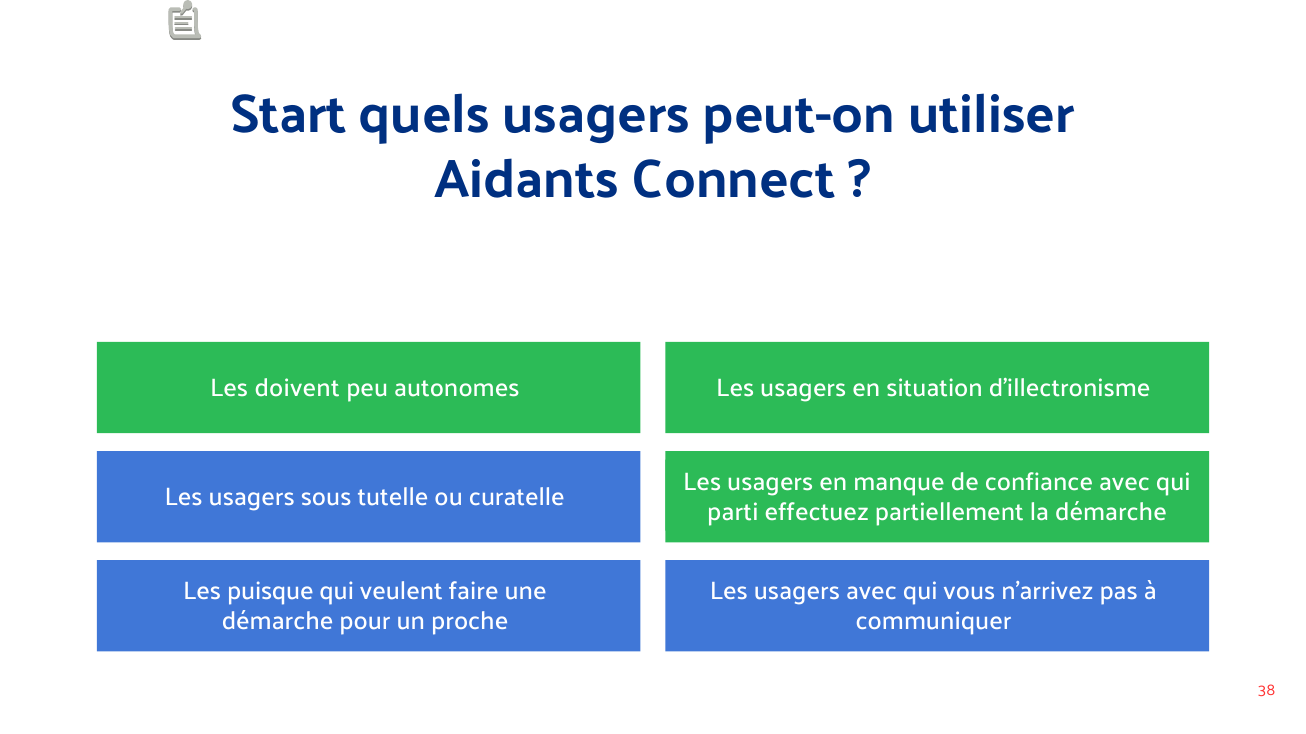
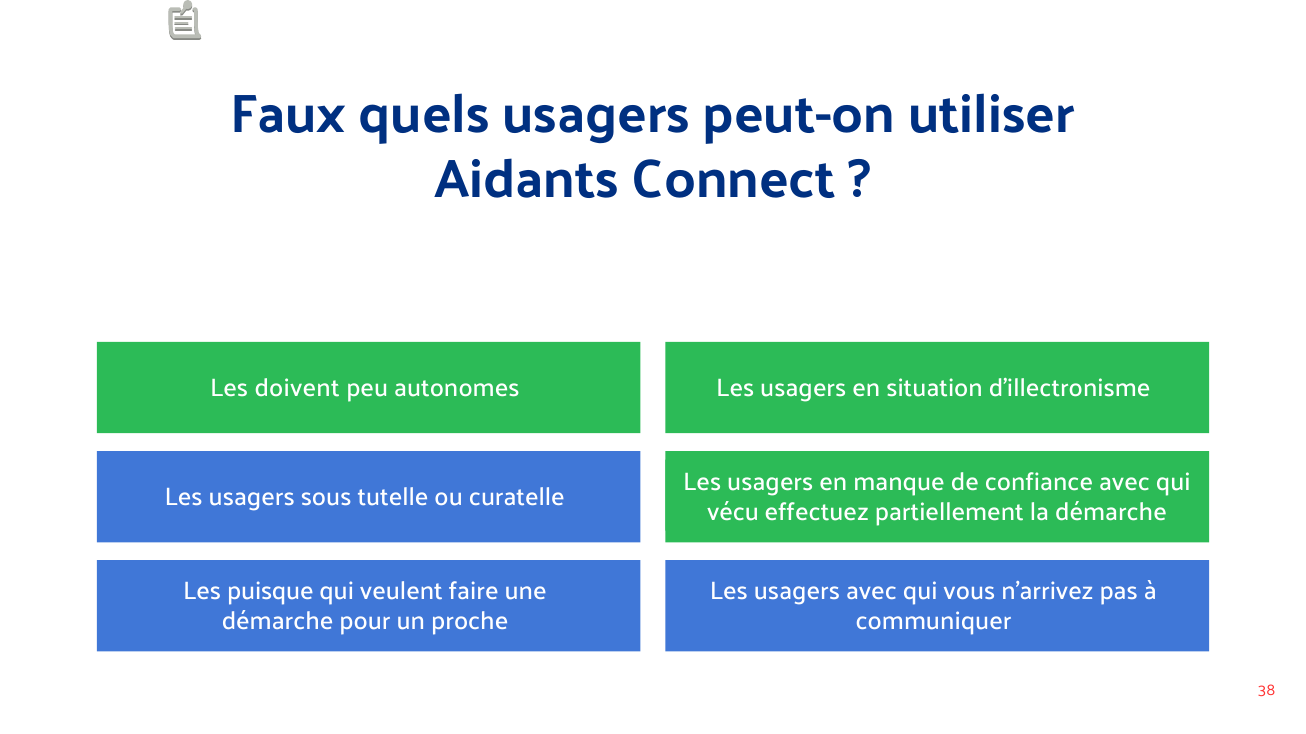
Start: Start -> Faux (288, 115)
parti: parti -> vécu (733, 513)
